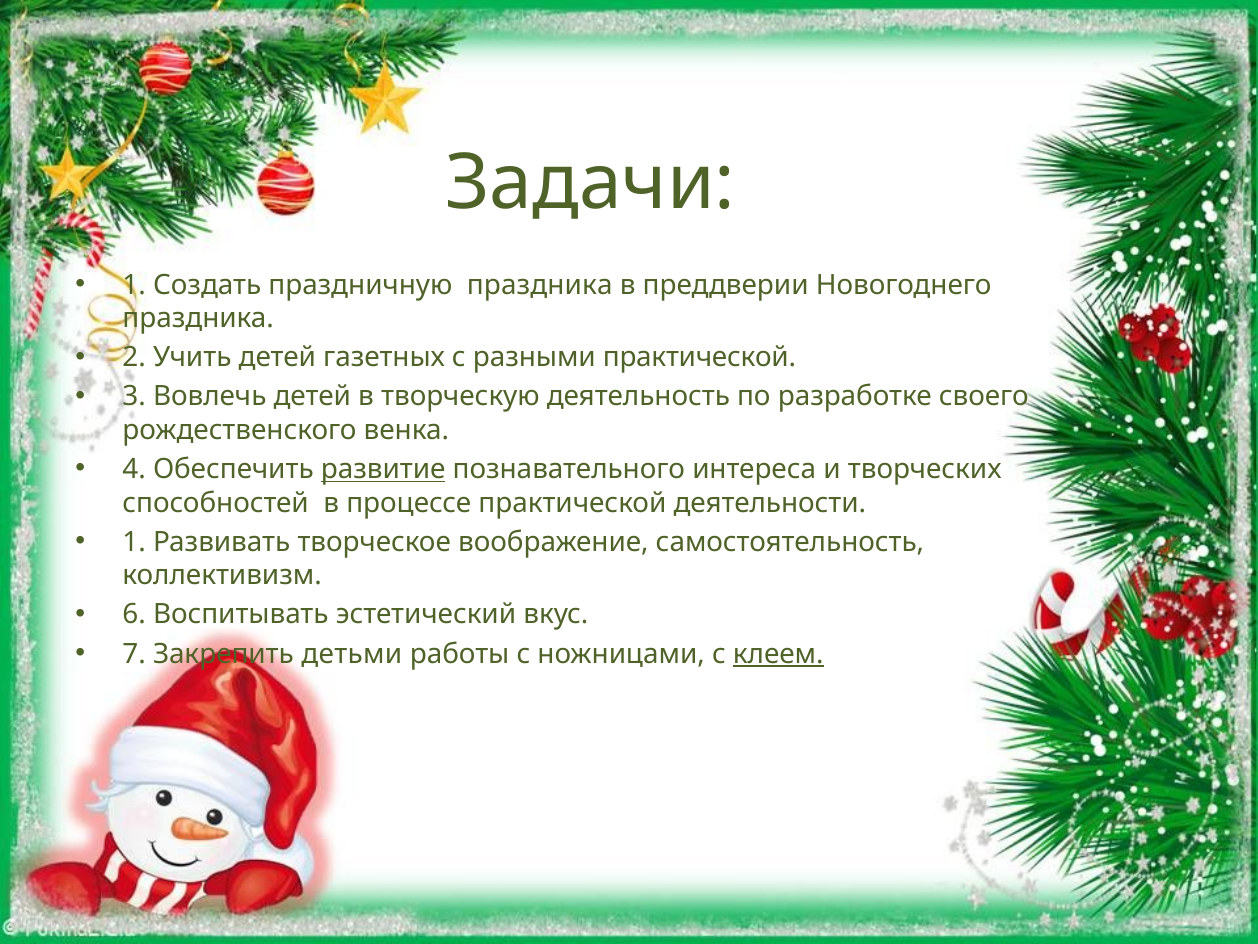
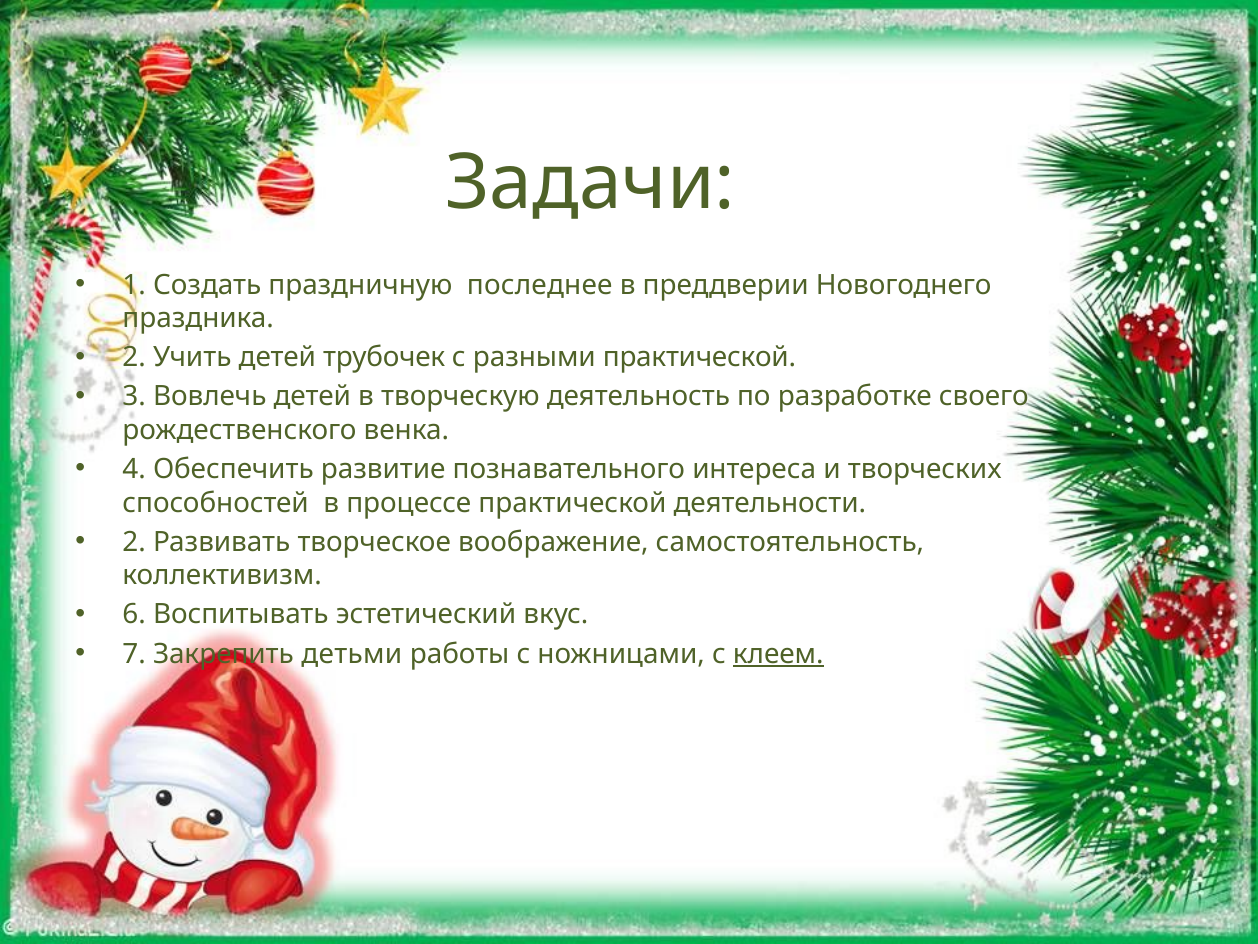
праздничную праздника: праздника -> последнее (540, 285)
газетных: газетных -> трубочек (384, 357)
развитие underline: present -> none (383, 469)
1: 1 -> 2 (134, 542)
